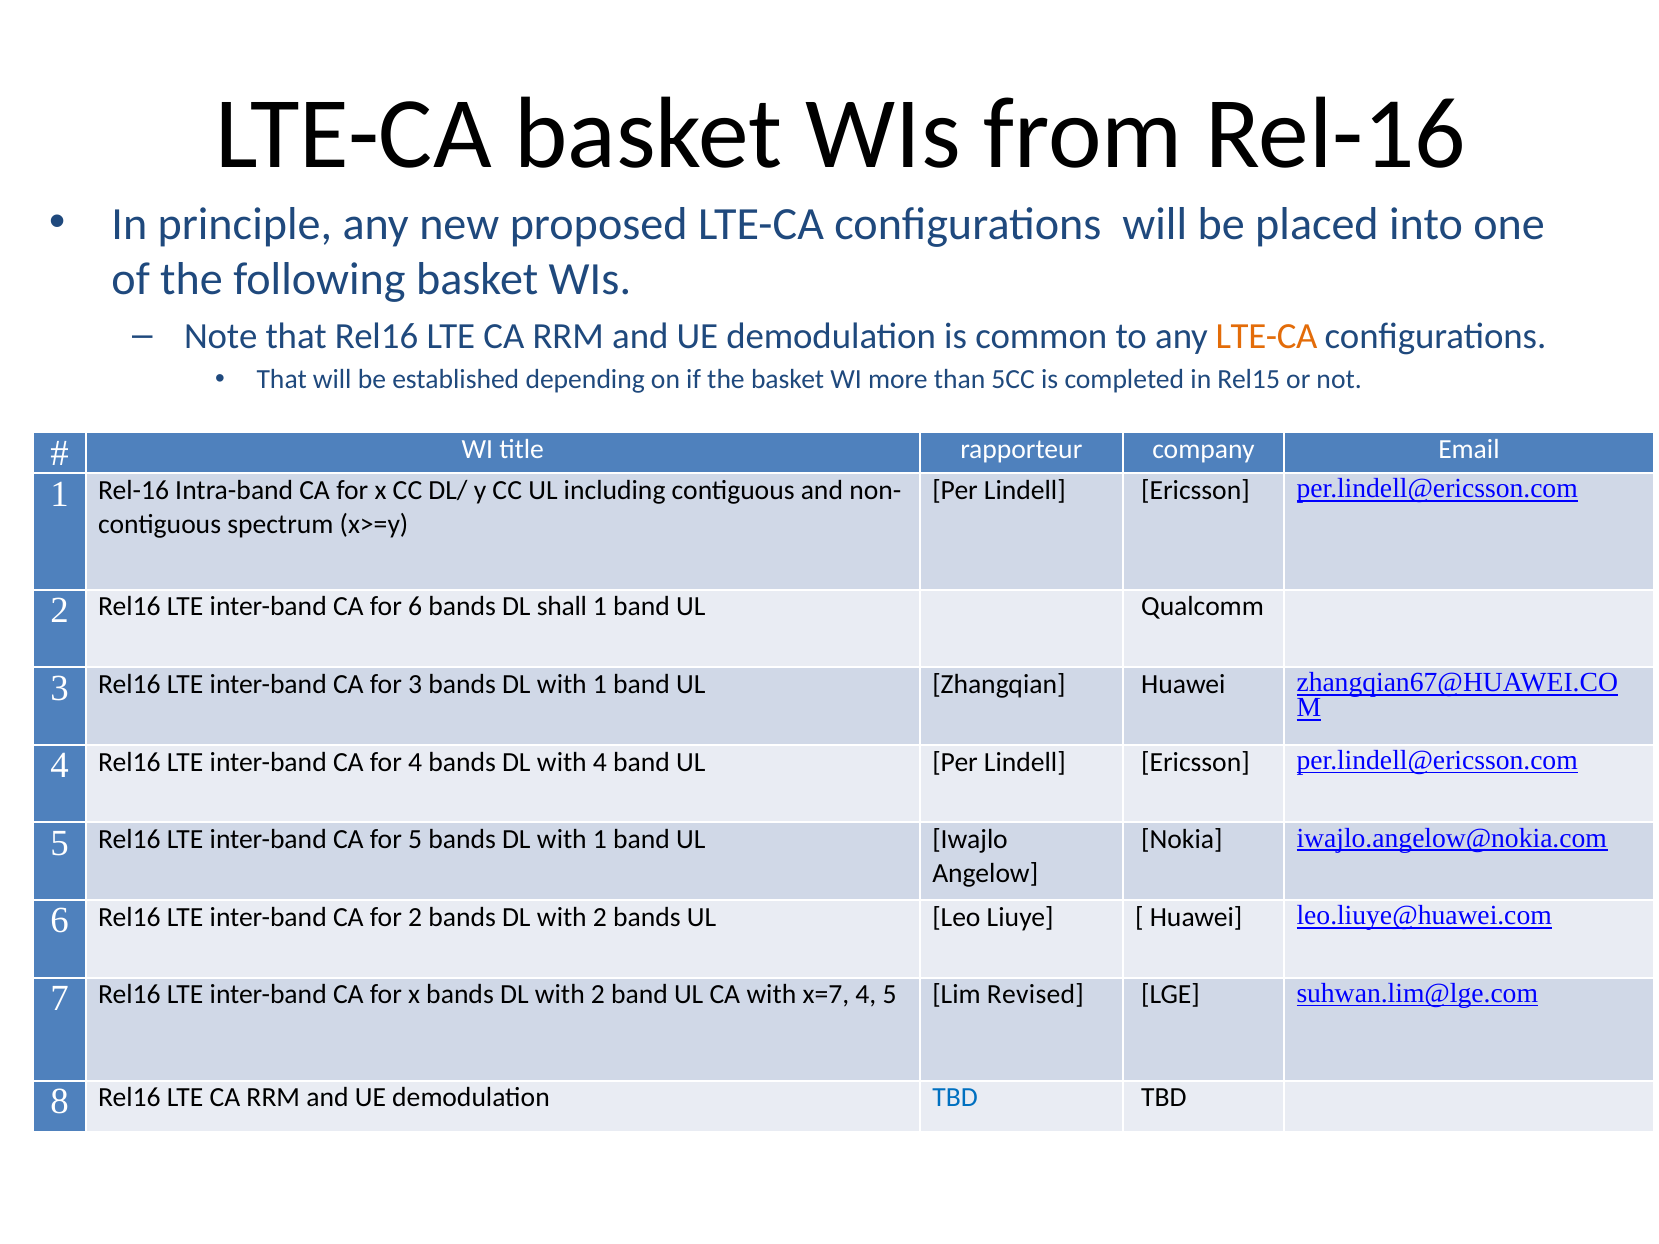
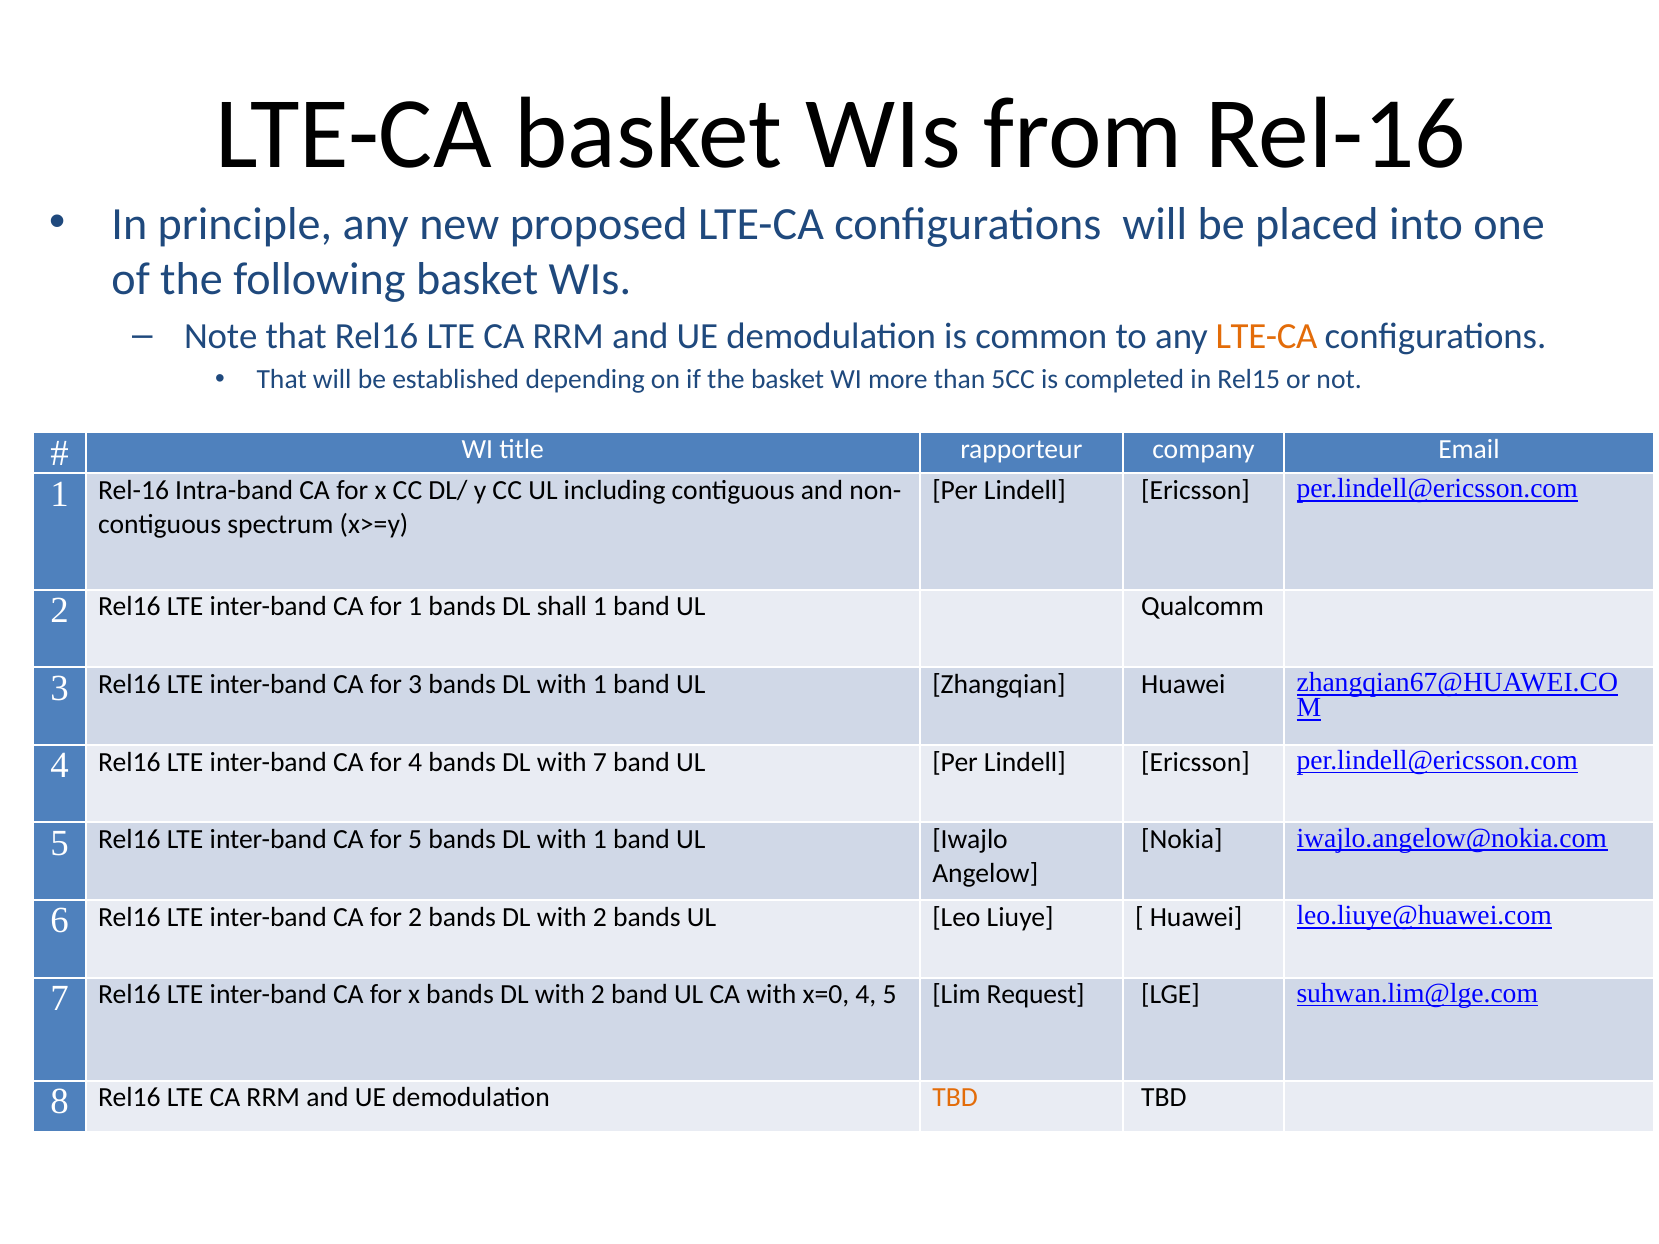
for 6: 6 -> 1 (415, 607)
with 4: 4 -> 7 (600, 762)
x=7: x=7 -> x=0 (826, 995)
Revised: Revised -> Request (1036, 995)
TBD colour: blue -> orange (955, 1098)
